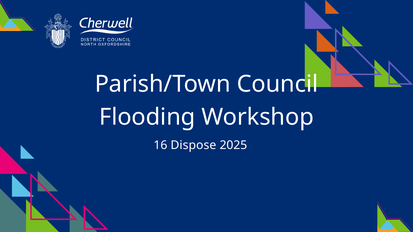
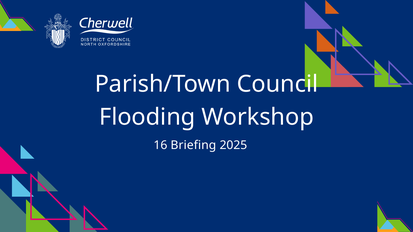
Dispose: Dispose -> Briefing (193, 146)
